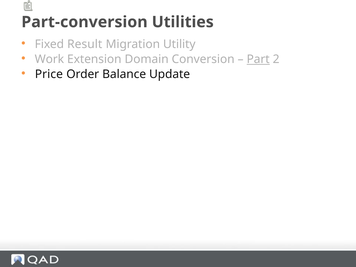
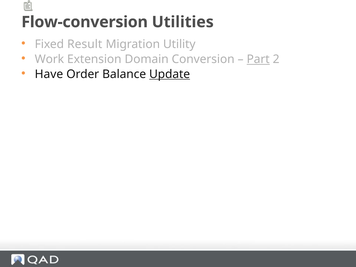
Part-conversion: Part-conversion -> Flow-conversion (85, 22)
Price: Price -> Have (49, 74)
Update underline: none -> present (170, 74)
